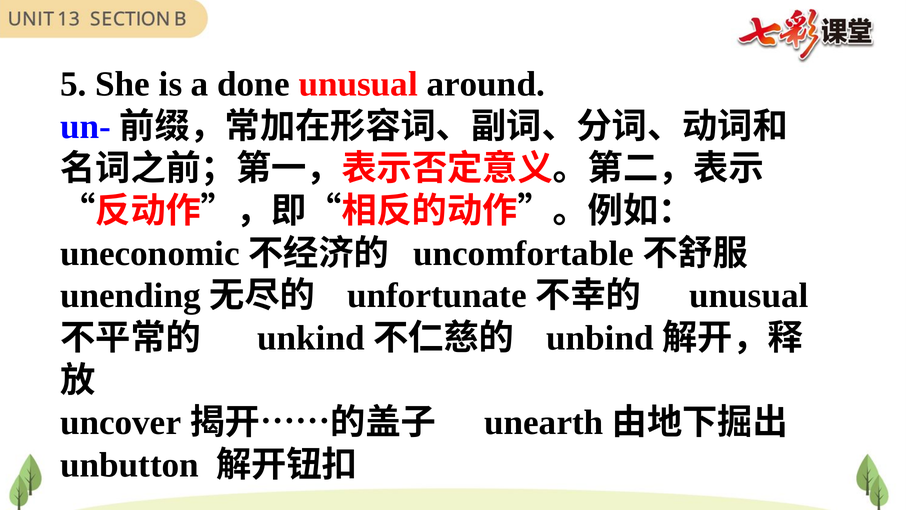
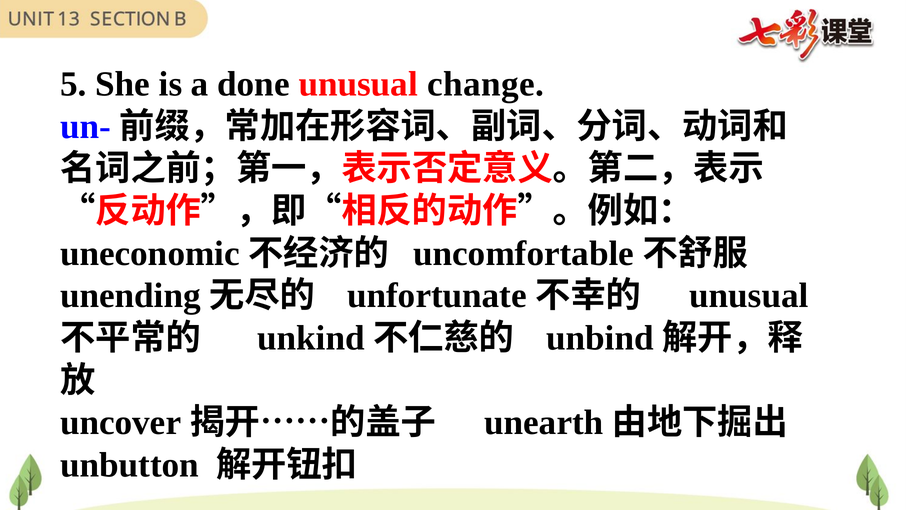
around: around -> change (486, 84)
